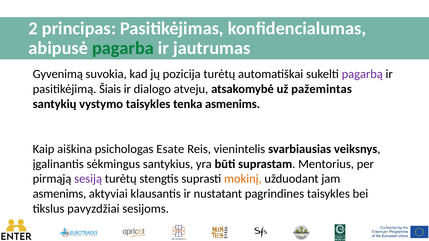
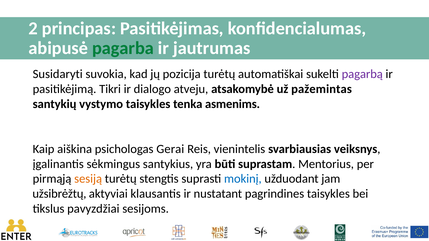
Gyvenimą: Gyvenimą -> Susidaryti (58, 74)
Šiais: Šiais -> Tikri (110, 89)
Esate: Esate -> Gerai (170, 149)
sesiją colour: purple -> orange (88, 179)
mokinį colour: orange -> blue (243, 179)
asmenims: asmenims -> užsibrėžtų (59, 194)
